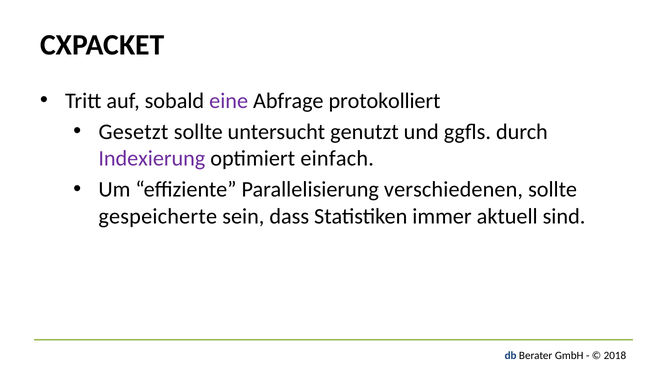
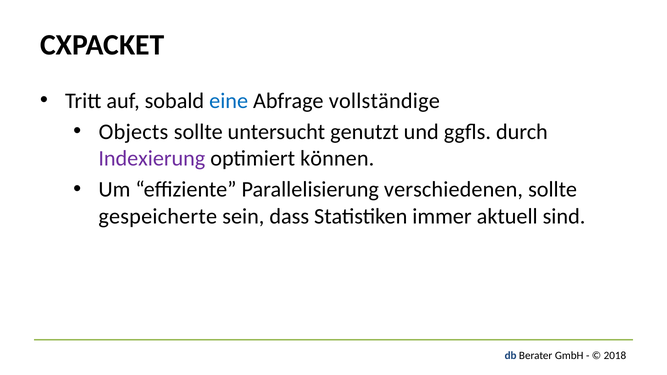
eine colour: purple -> blue (229, 101)
protokolliert: protokolliert -> vollständige (384, 101)
Gesetzt: Gesetzt -> Objects (134, 132)
einfach: einfach -> können (337, 159)
